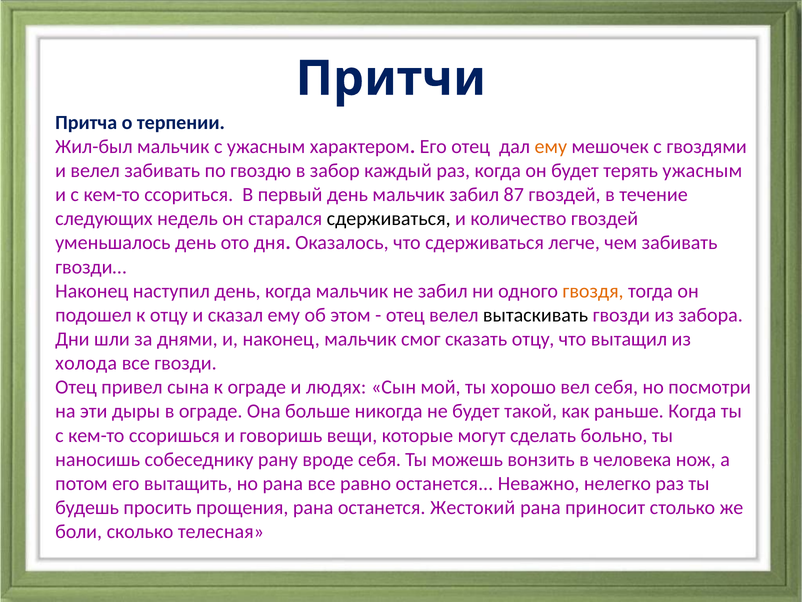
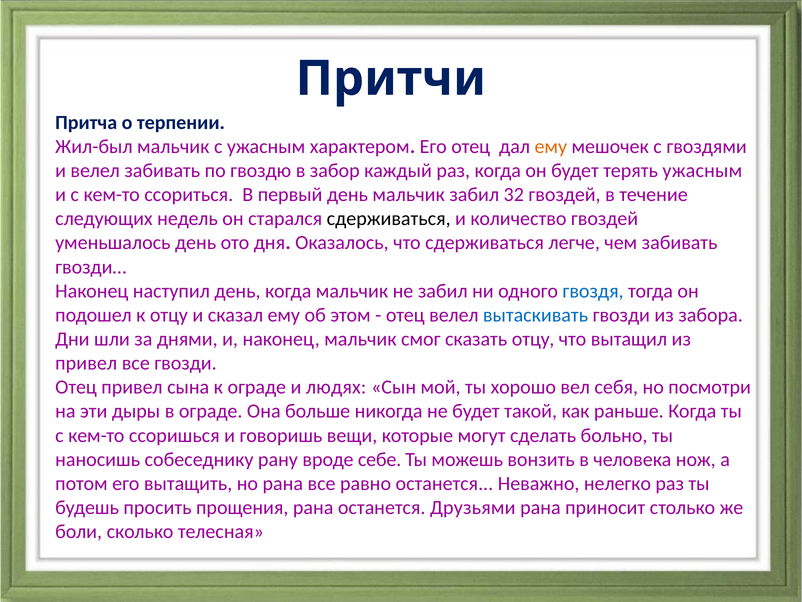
87: 87 -> 32 (514, 194)
гвоздя colour: orange -> blue (593, 291)
вытаскивать colour: black -> blue (536, 315)
холода: холода -> привел (86, 363)
вроде себя: себя -> себе (380, 459)
Жестокий: Жестокий -> Друзьями (473, 507)
